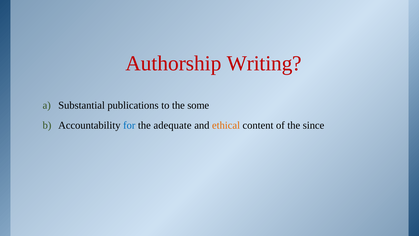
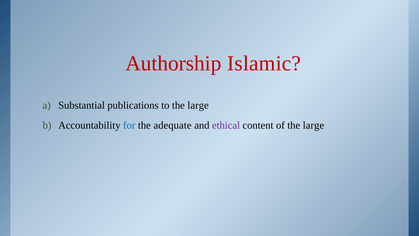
Writing: Writing -> Islamic (264, 63)
to the some: some -> large (198, 105)
ethical colour: orange -> purple (226, 125)
of the since: since -> large (313, 125)
